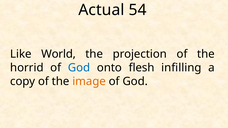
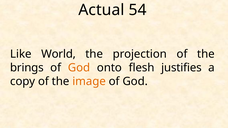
horrid: horrid -> brings (27, 68)
God colour: blue -> orange (79, 68)
infilling: infilling -> justifies (181, 68)
